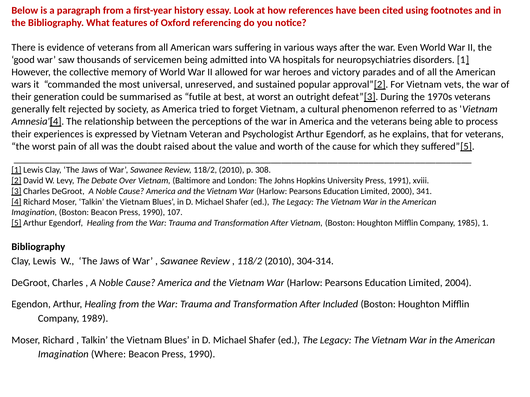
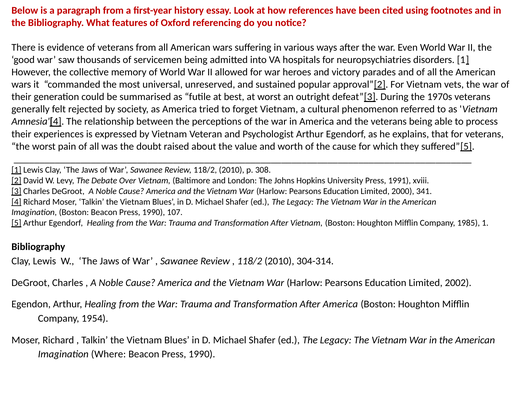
2004: 2004 -> 2002 (458, 283)
After Included: Included -> America (340, 305)
1989: 1989 -> 1954 (95, 319)
